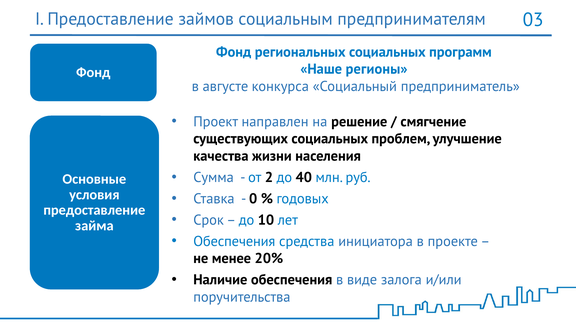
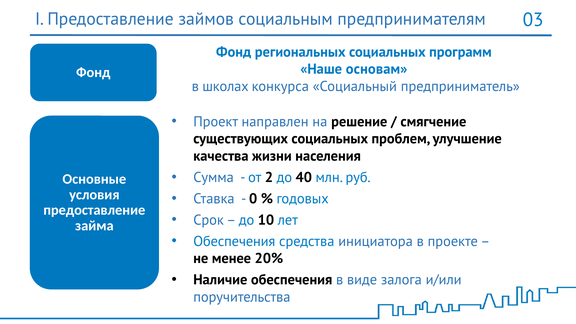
регионы: регионы -> основам (377, 69)
августе: августе -> школах (226, 87)
